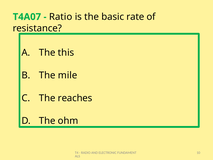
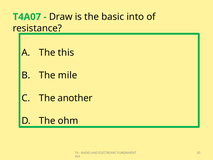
Ratio: Ratio -> Draw (61, 17)
rate: rate -> into (135, 17)
reaches: reaches -> another (75, 98)
